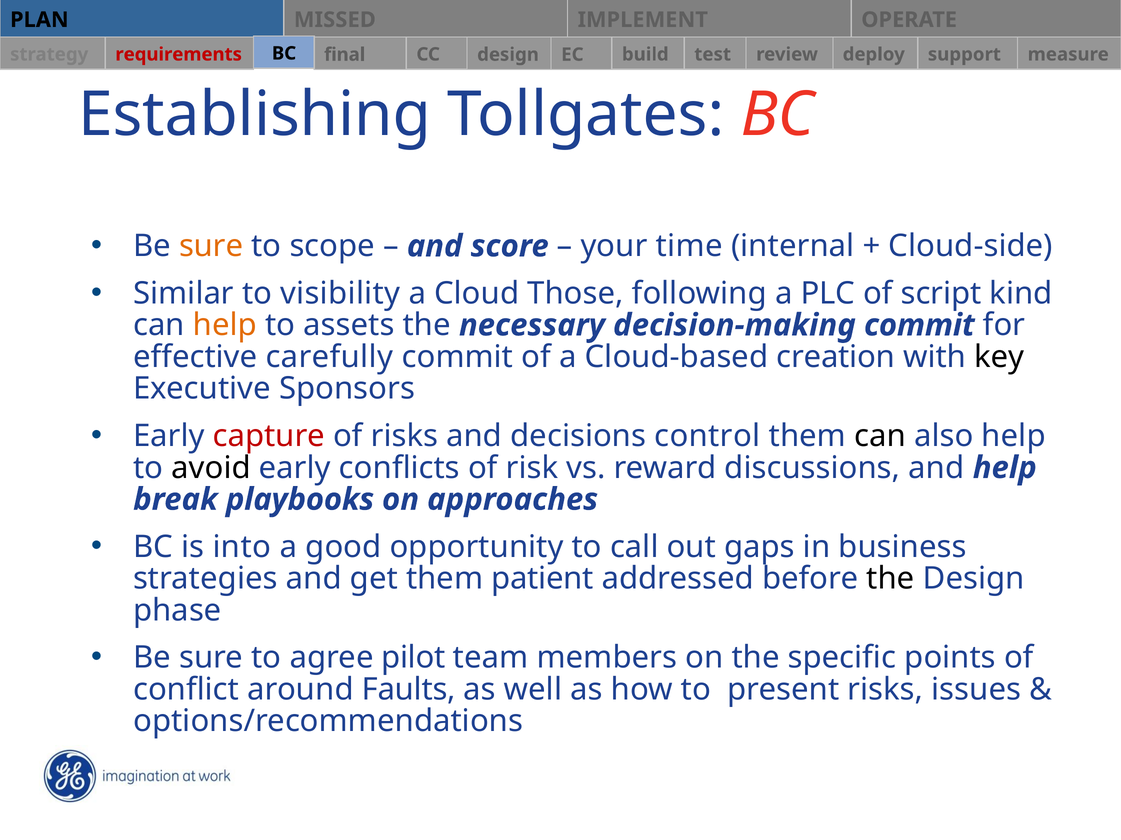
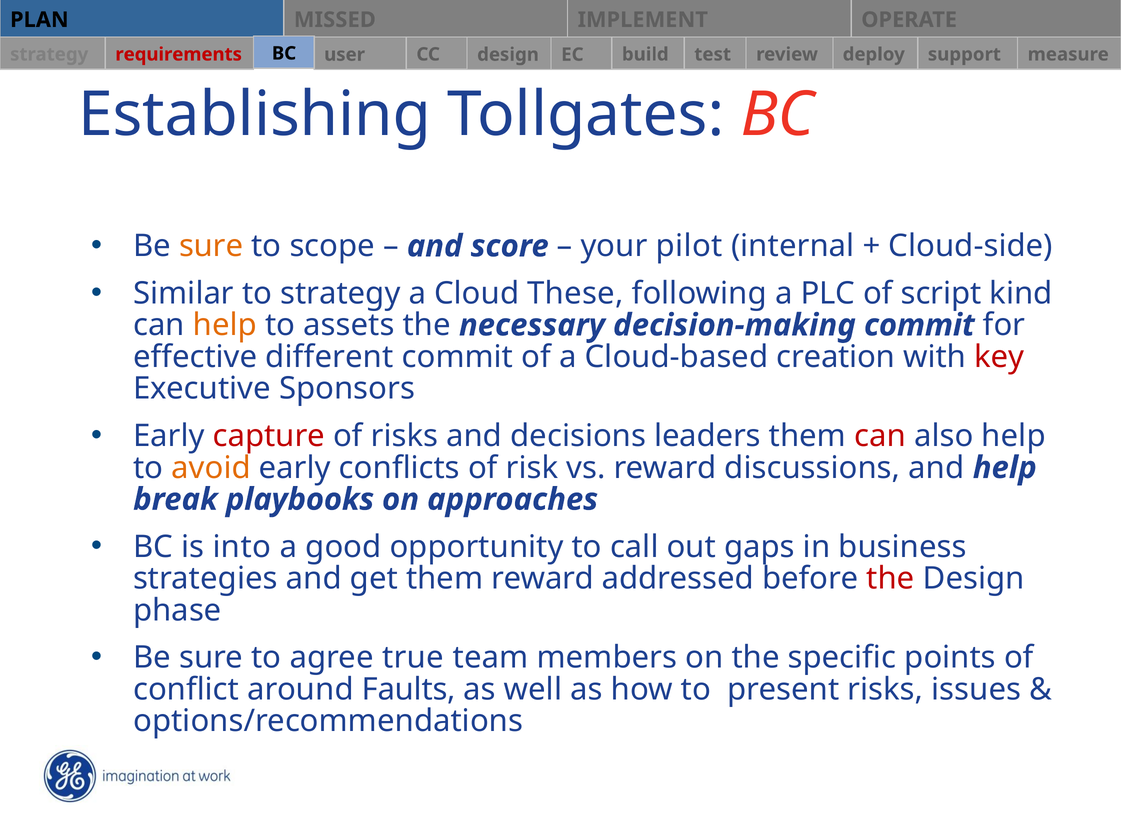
final: final -> user (345, 55)
time: time -> pilot (689, 246)
to visibility: visibility -> strategy (340, 294)
Those: Those -> These (575, 294)
carefully: carefully -> different (329, 357)
key colour: black -> red (999, 357)
control: control -> leaders (707, 436)
can colour: black -> red (880, 436)
avoid colour: black -> orange (211, 468)
them patient: patient -> reward (543, 579)
the colour: black -> red (891, 579)
pilot: pilot -> true (413, 658)
